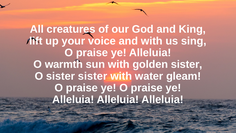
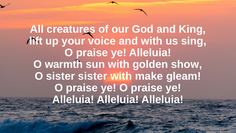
golden sister: sister -> show (187, 64)
water: water -> make (149, 76)
